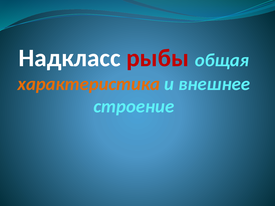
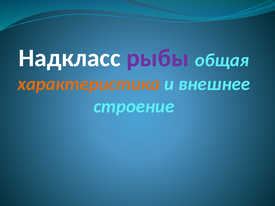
рыбы colour: red -> purple (158, 58)
